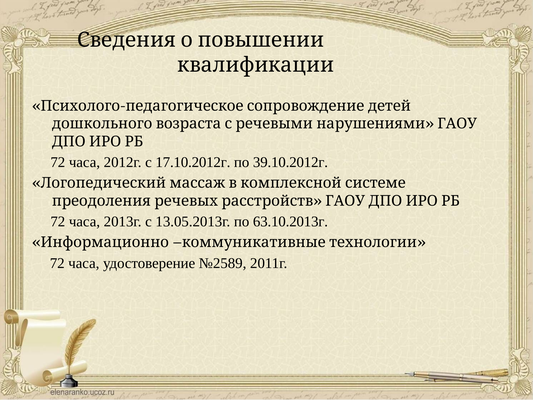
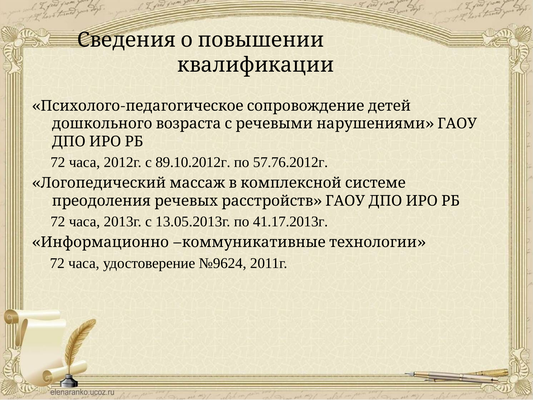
17.10.2012г: 17.10.2012г -> 89.10.2012г (193, 162)
39.10.2012г: 39.10.2012г -> 57.76.2012г (291, 162)
63.10.2013г: 63.10.2013г -> 41.17.2013г (291, 222)
№2589: №2589 -> №9624 (223, 263)
